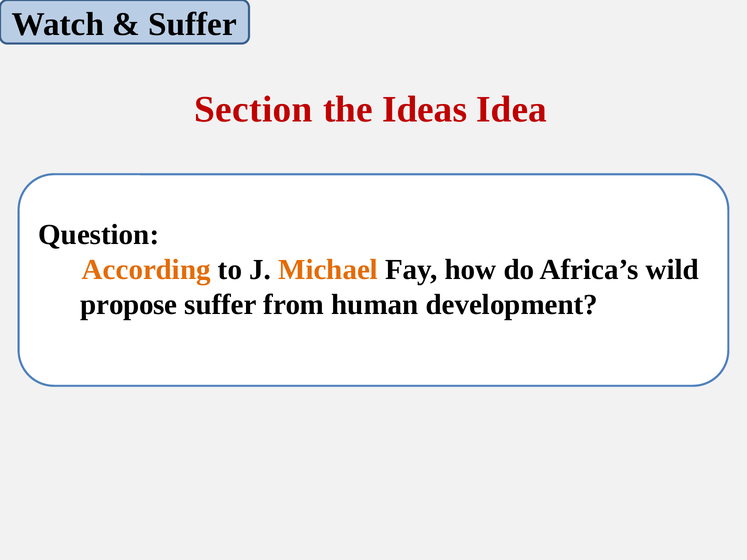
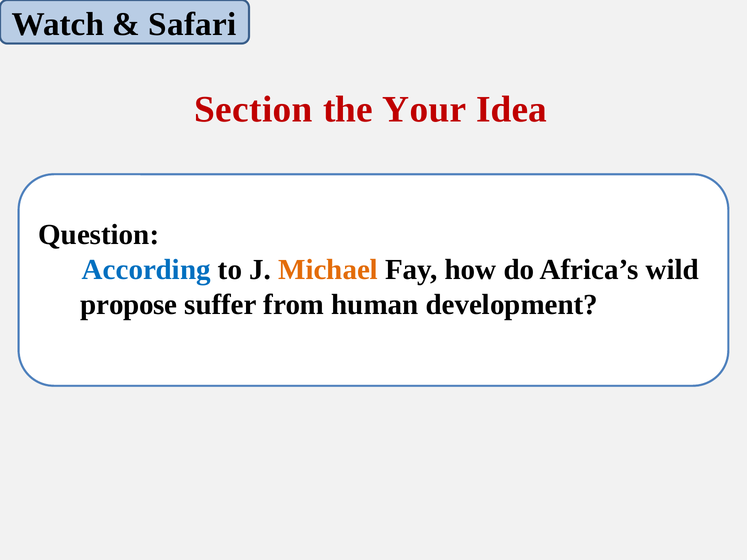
Suffer: Suffer -> Safari (192, 24)
Ideas: Ideas -> Your (424, 110)
According colour: orange -> blue (146, 270)
